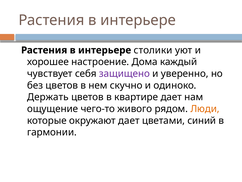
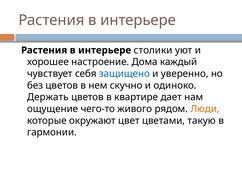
защищено colour: purple -> blue (124, 73)
окружают дает: дает -> цвет (129, 120)
синий: синий -> такую (202, 120)
